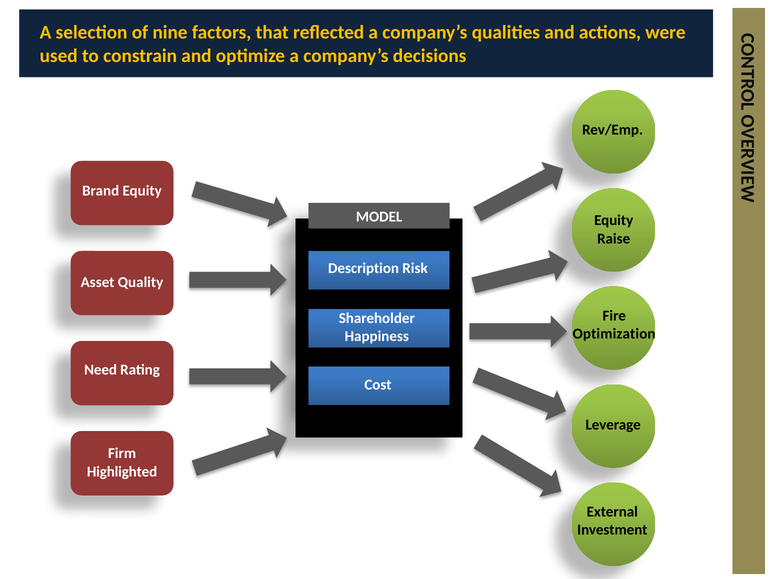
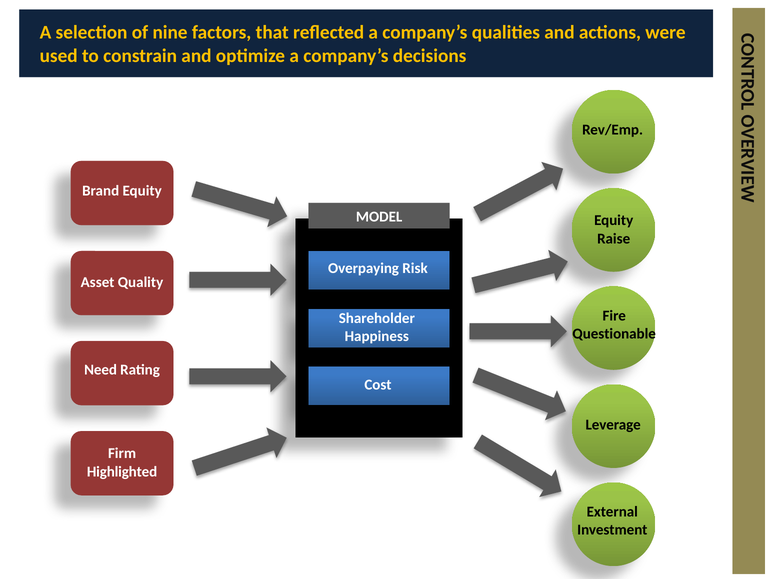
Description: Description -> Overpaying (364, 268)
Optimization: Optimization -> Questionable (614, 334)
